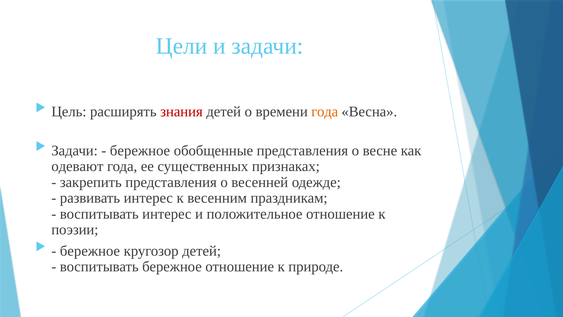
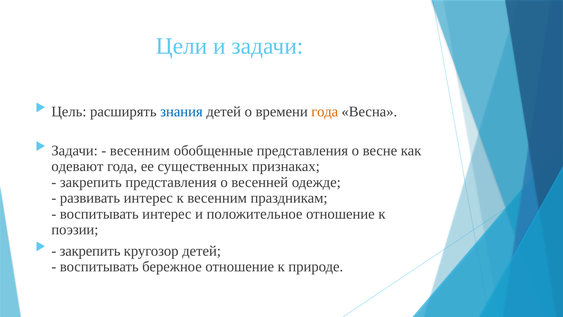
знания colour: red -> blue (181, 112)
бережное: бережное -> весенним (140, 150)
бережное: бережное -> закрепить (90, 251)
